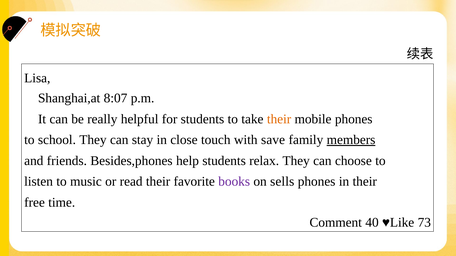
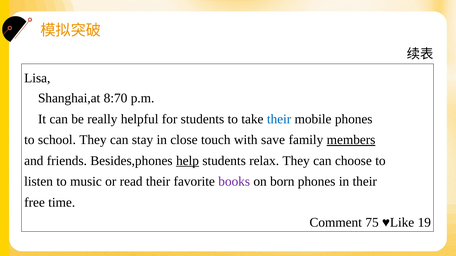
8:07: 8:07 -> 8:70 (116, 98)
their colour: orange -> blue (279, 119)
help underline: none -> present (188, 161)
sells: sells -> born (282, 182)
40: 40 -> 75 (372, 223)
73: 73 -> 19 (424, 223)
